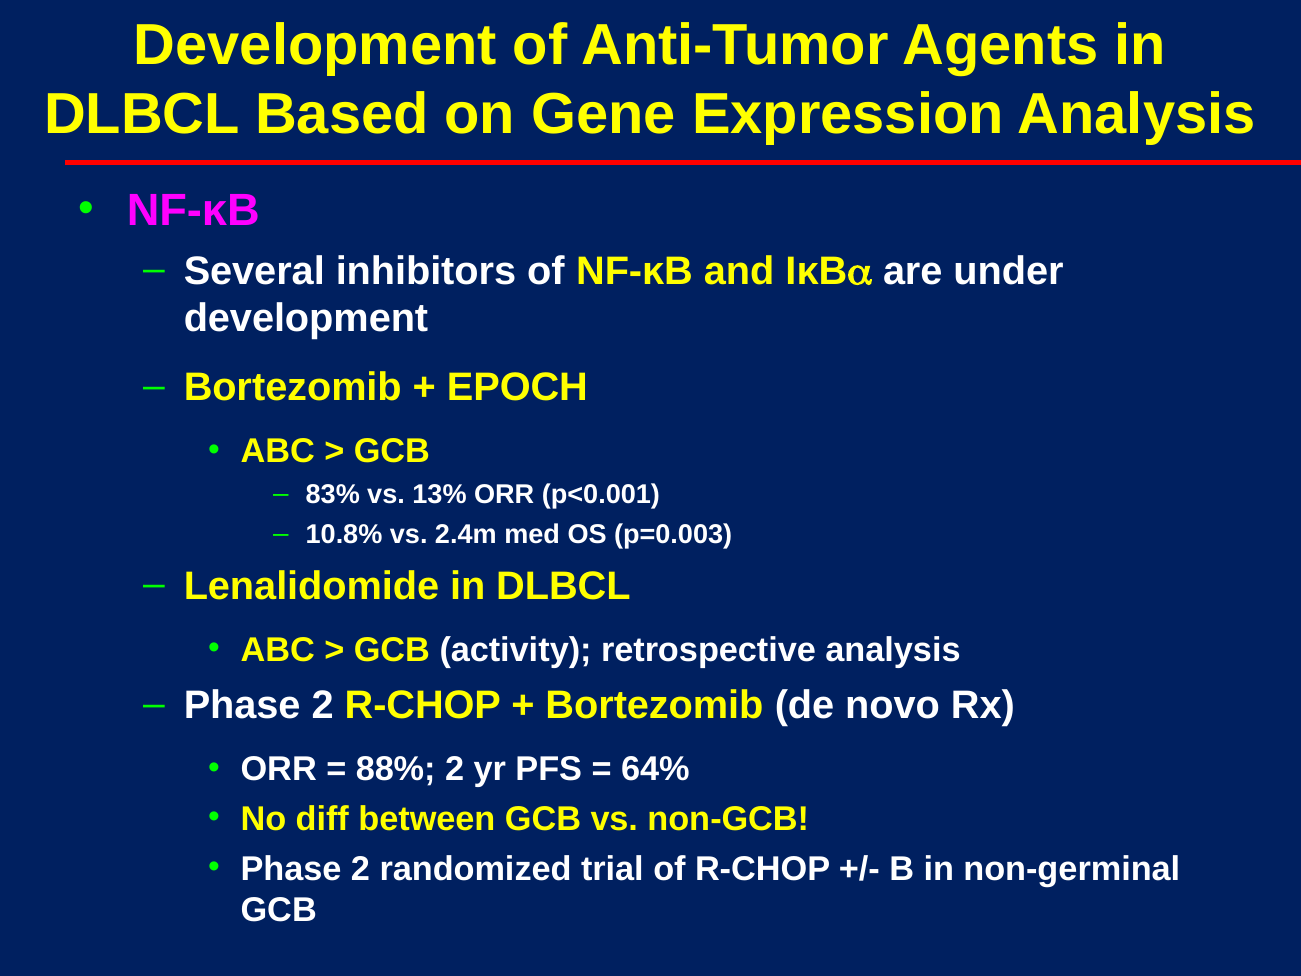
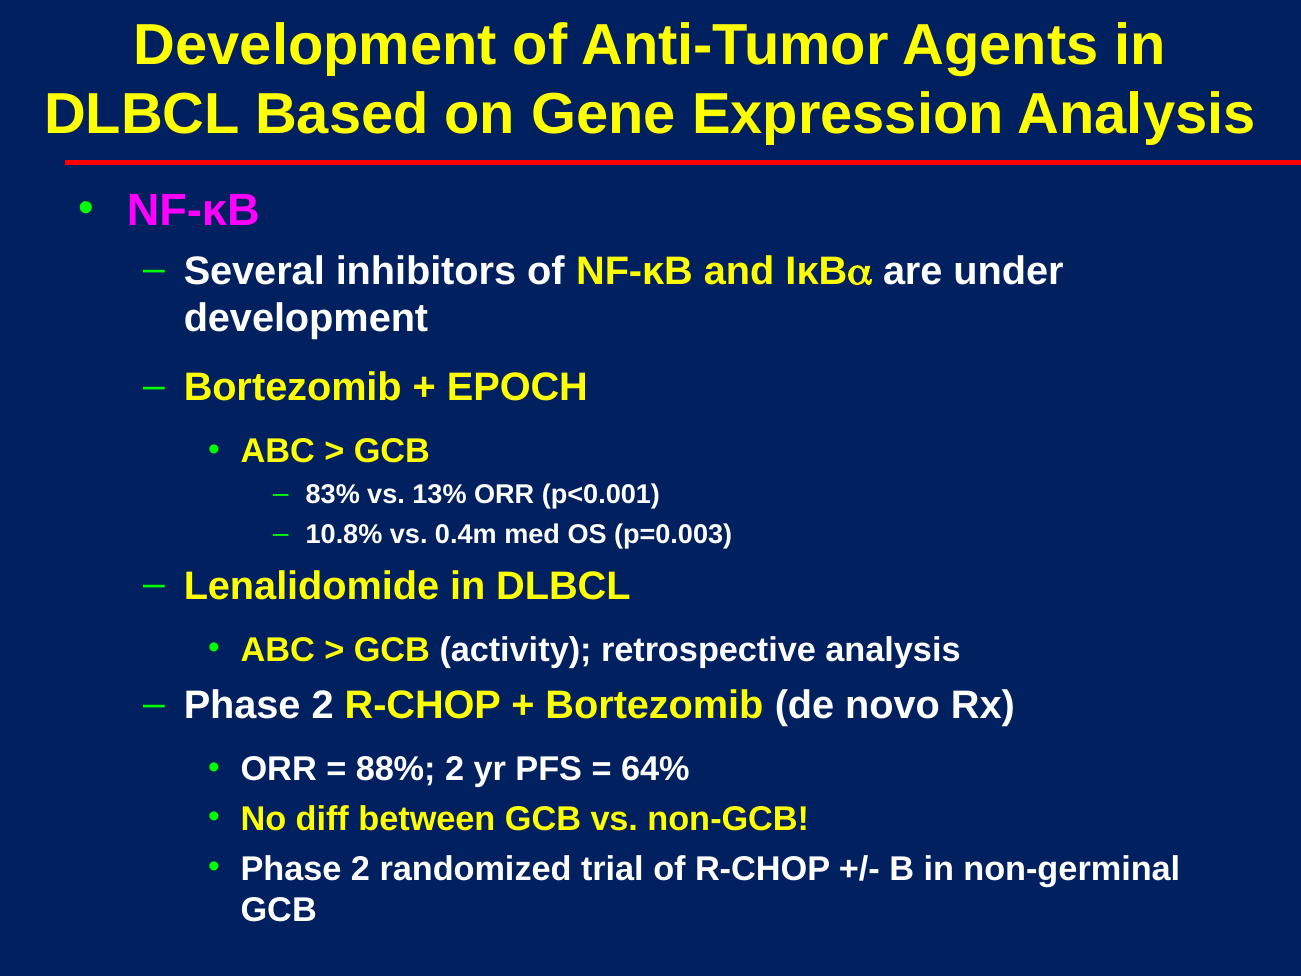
2.4m: 2.4m -> 0.4m (466, 534)
